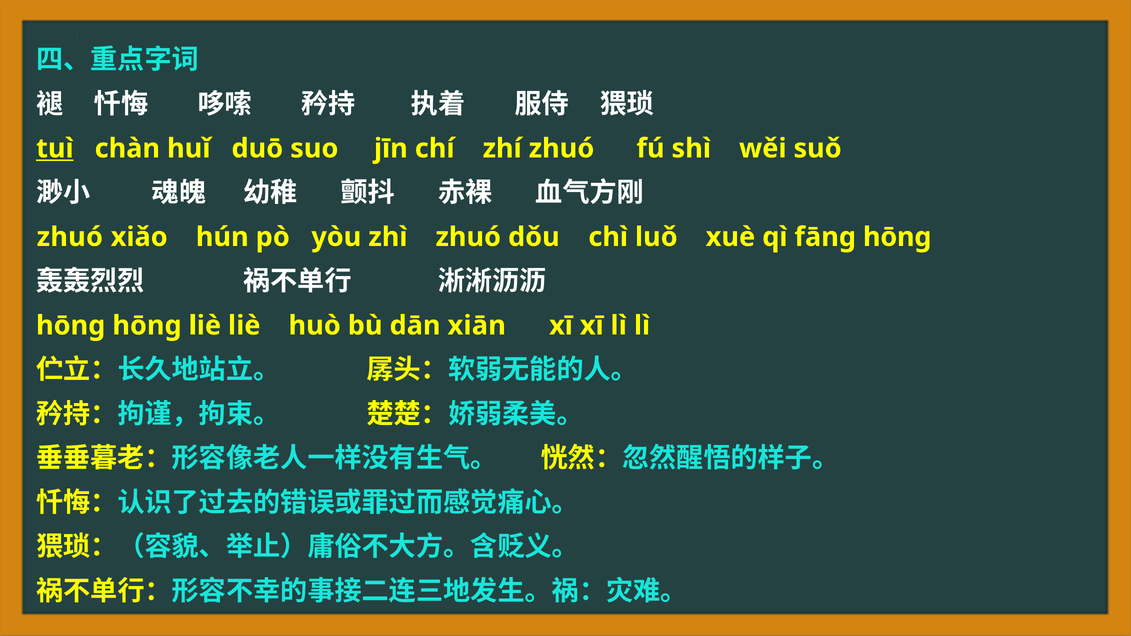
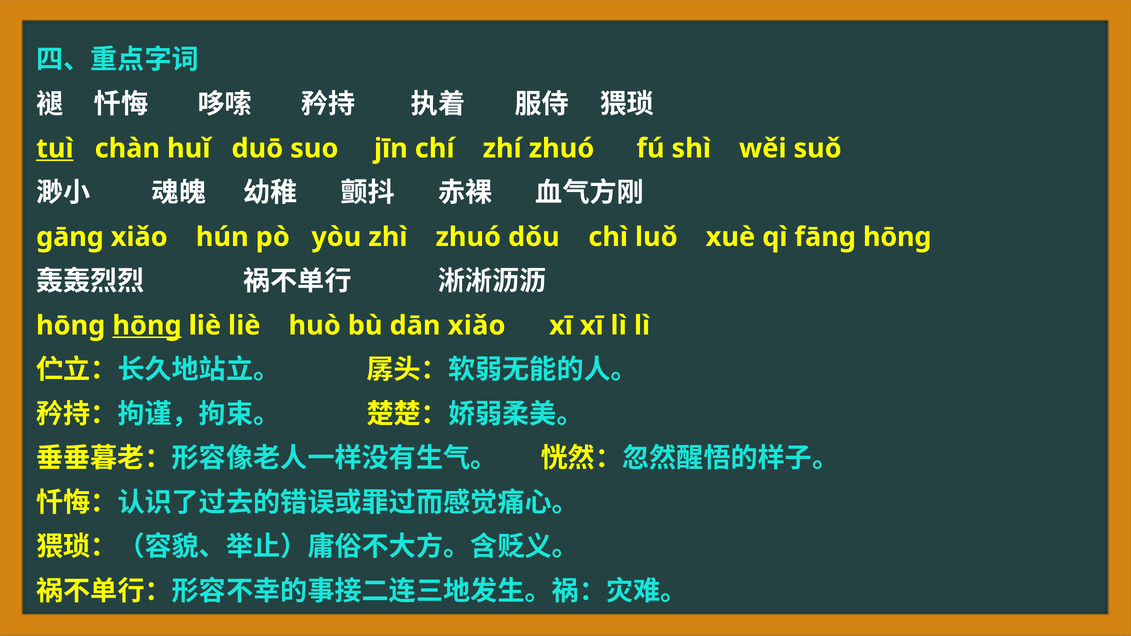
zhuó: zhuó -> gāng (70, 237)
hōng underline: none -> present (147, 326)
dān xiān: xiān -> xiǎo (477, 326)
